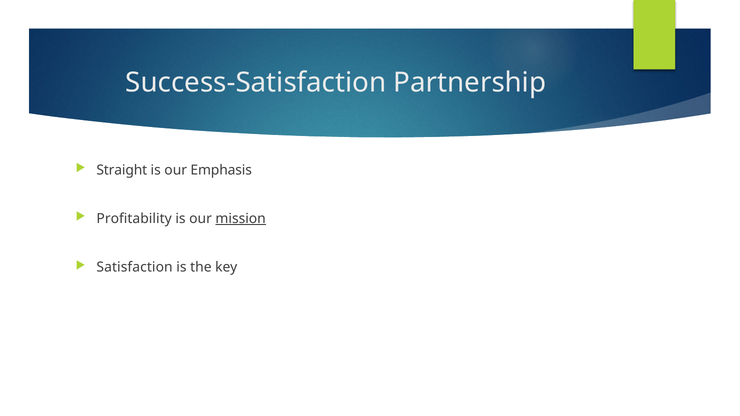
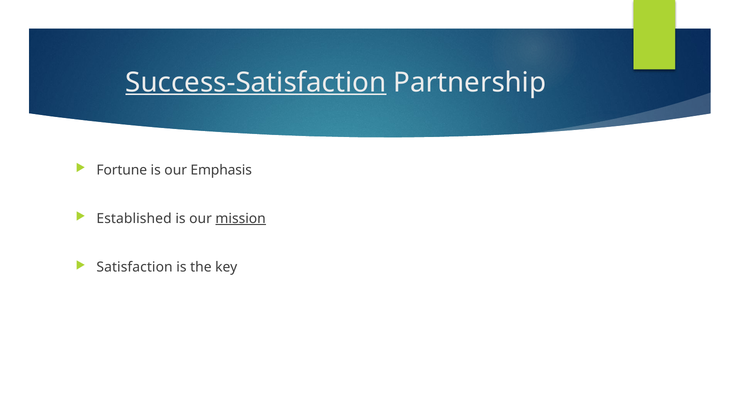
Success-Satisfaction underline: none -> present (256, 82)
Straight: Straight -> Fortune (122, 170)
Profitability: Profitability -> Established (134, 219)
